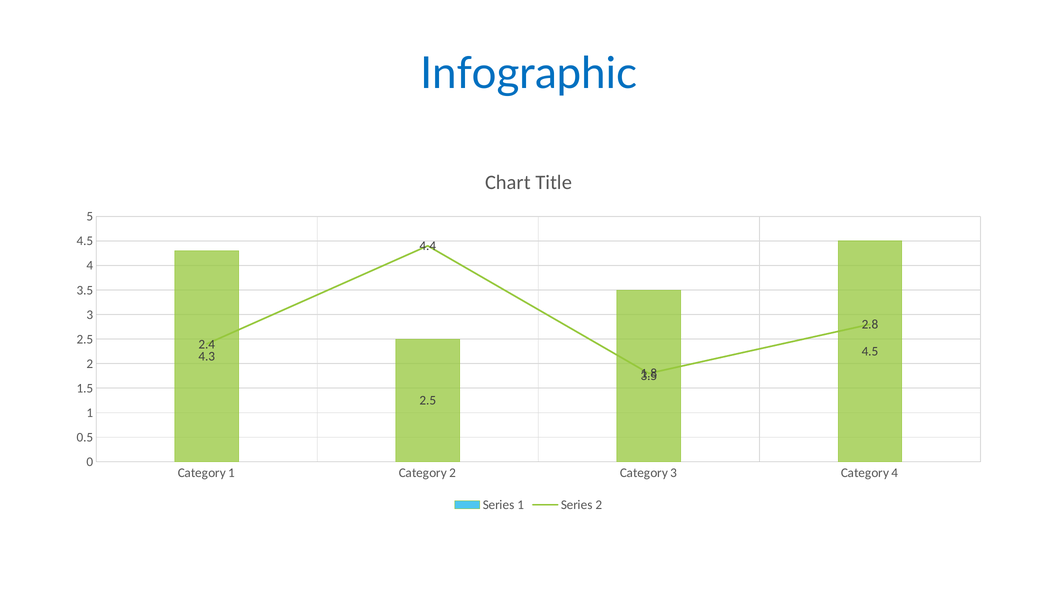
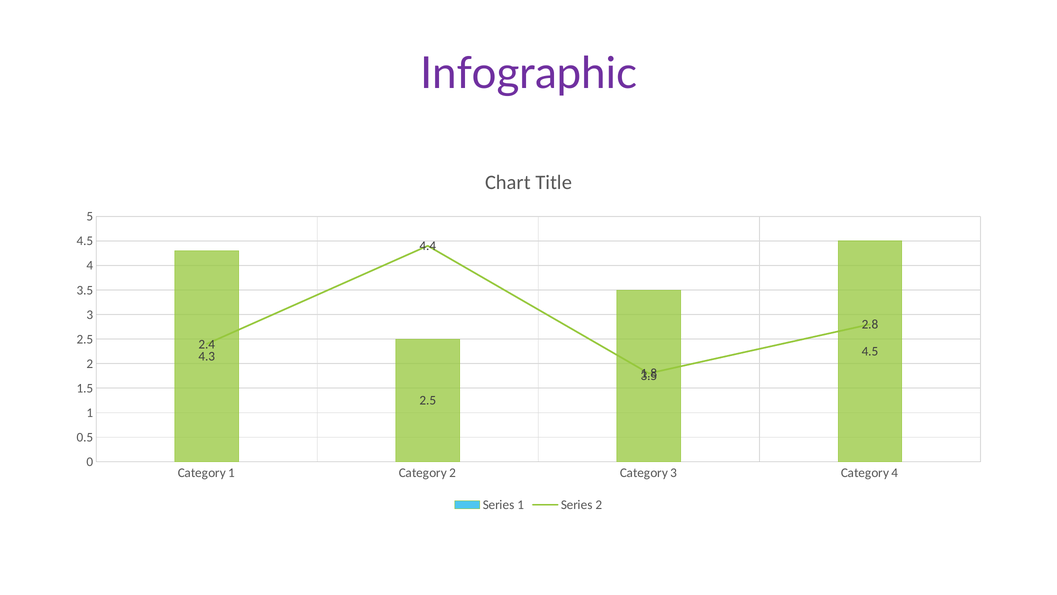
Infographic colour: blue -> purple (529, 74)
